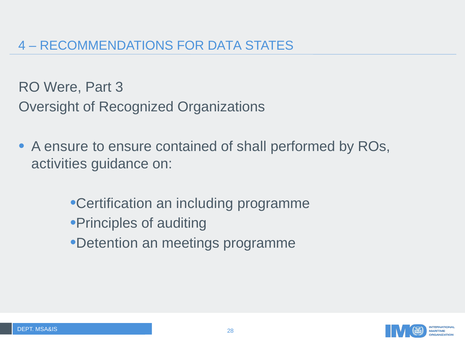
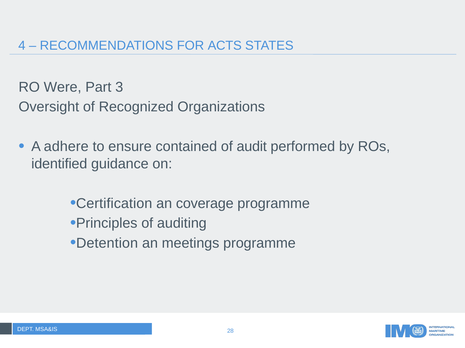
DATA: DATA -> ACTS (225, 46)
A ensure: ensure -> adhere (66, 147)
shall: shall -> audit (252, 147)
activities: activities -> identified (59, 164)
including: including -> coverage (205, 204)
